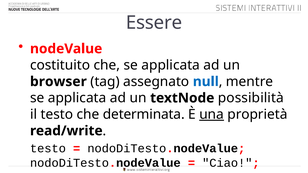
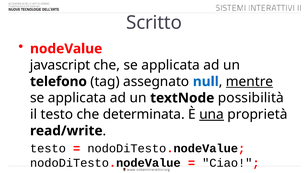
Essere: Essere -> Scritto (154, 23)
costituito: costituito -> javascript (60, 65)
browser: browser -> telefono (58, 82)
mentre underline: none -> present (250, 82)
